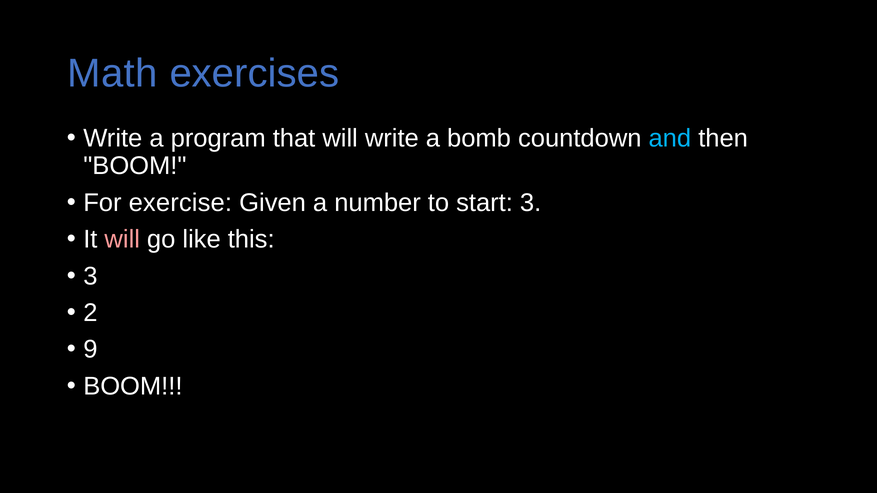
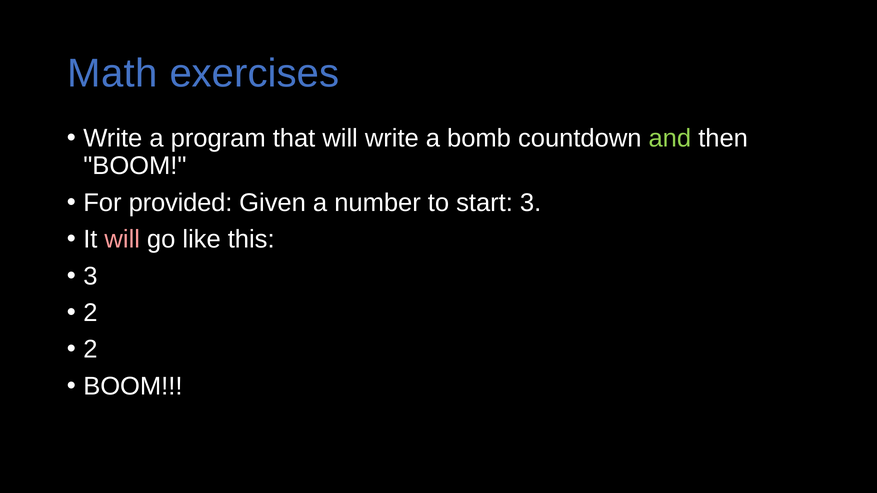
and colour: light blue -> light green (670, 139)
exercise: exercise -> provided (180, 203)
9: 9 -> 2 (90, 350)
